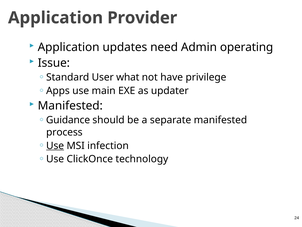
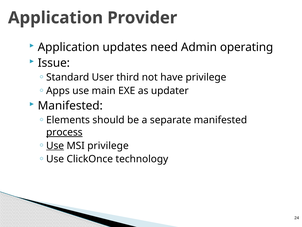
what: what -> third (128, 77)
Guidance: Guidance -> Elements (68, 120)
process underline: none -> present (64, 132)
MSI infection: infection -> privilege (108, 145)
